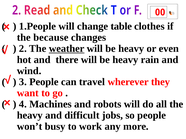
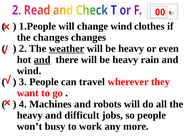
change table: table -> wind (121, 26)
the because: because -> changes (51, 38)
and underline: none -> present (42, 60)
